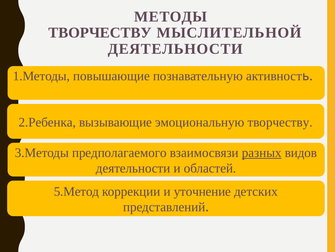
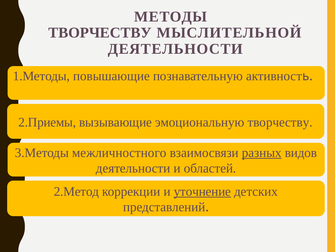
2.Ребенка: 2.Ребенка -> 2.Приемы (47, 122)
предполагаемого: предполагаемого -> межличностного (119, 152)
5.Метод: 5.Метод -> 2.Метод (76, 191)
уточнение underline: none -> present (202, 191)
